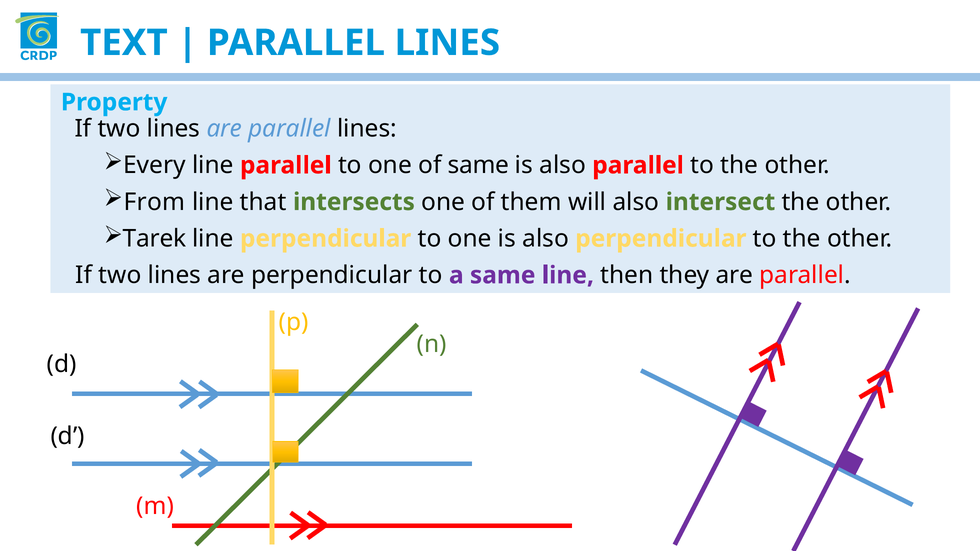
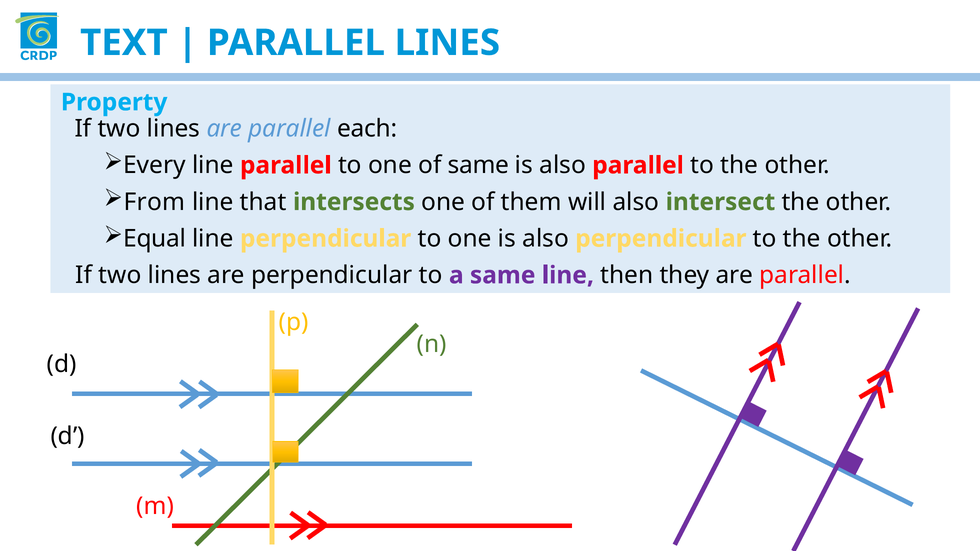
are parallel lines: lines -> each (367, 129)
Tarek: Tarek -> Equal (155, 239)
